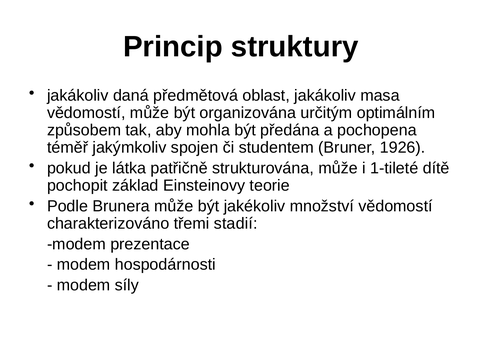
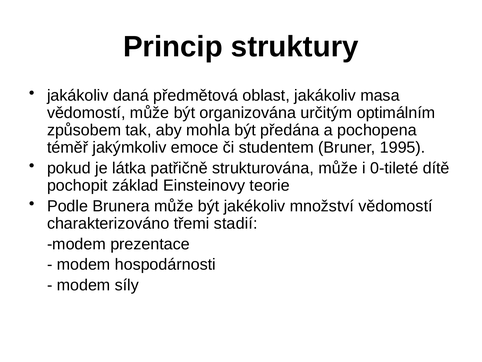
spojen: spojen -> emoce (195, 147)
1926: 1926 -> 1995 (403, 147)
1-tileté: 1-tileté -> 0-tileté (394, 168)
